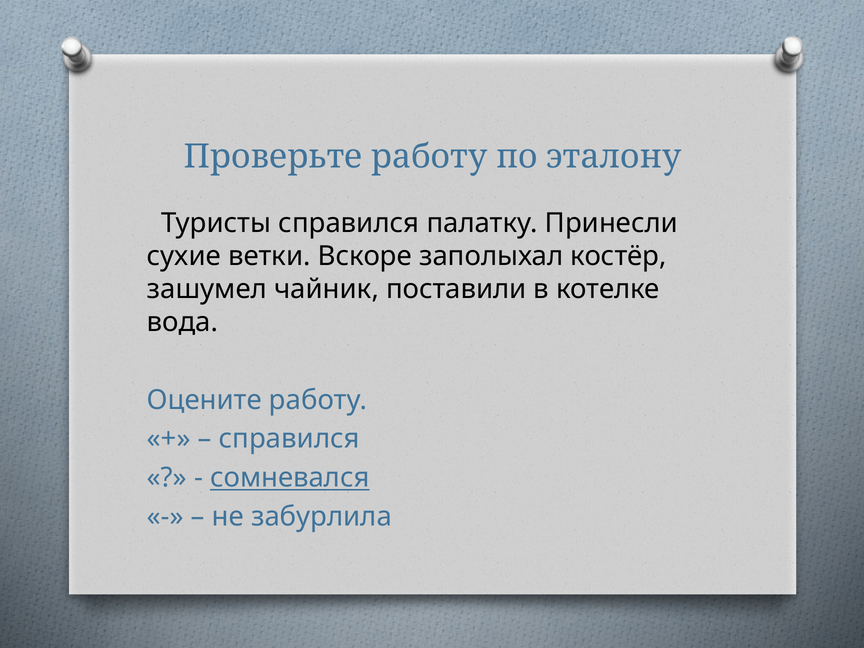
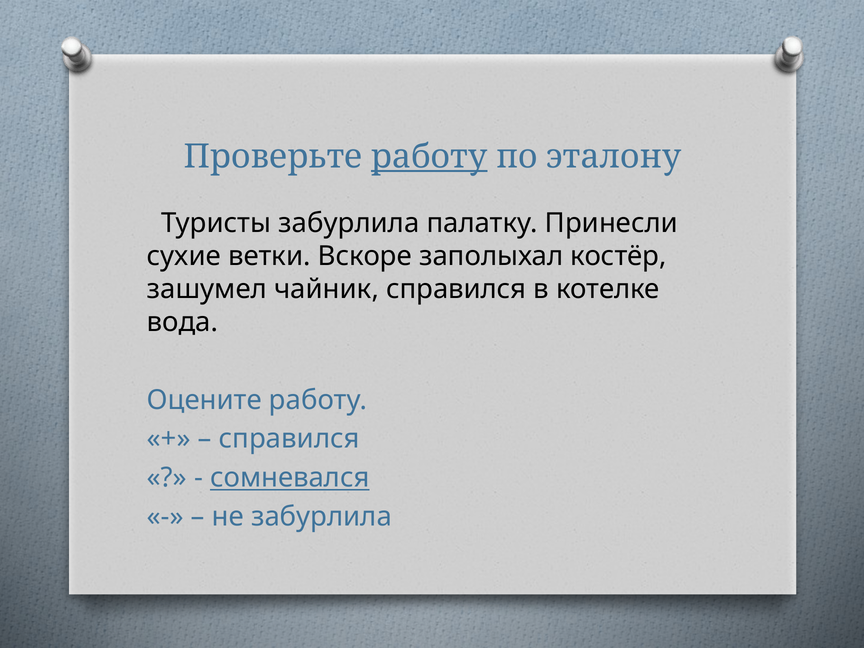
работу underline: none -> present (429, 156)
Туристы справился: справился -> забурлила (349, 223)
чайник поставили: поставили -> справился (456, 289)
